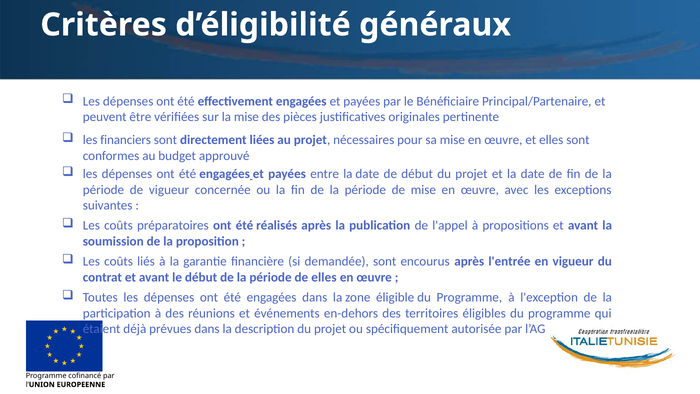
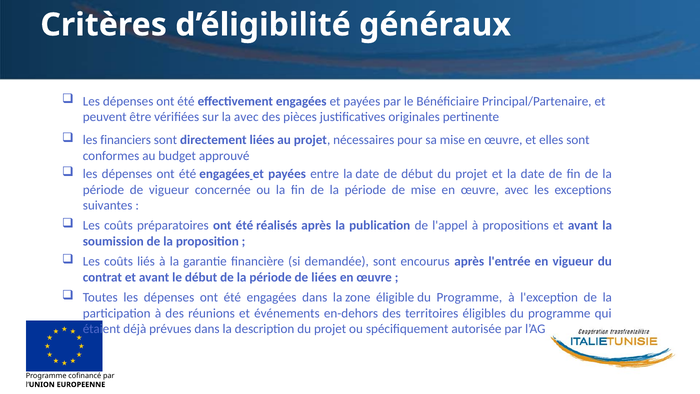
la mise: mise -> avec (246, 117)
de elles: elles -> liées (324, 277)
